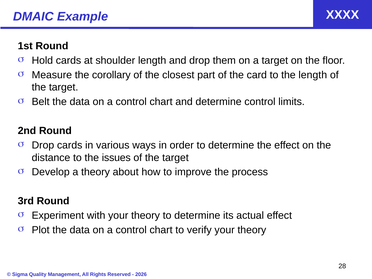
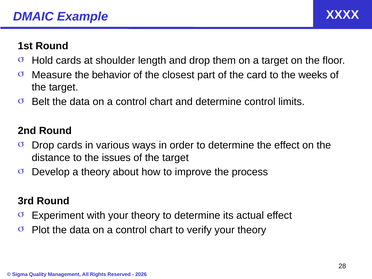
corollary: corollary -> behavior (111, 75)
the length: length -> weeks (313, 75)
